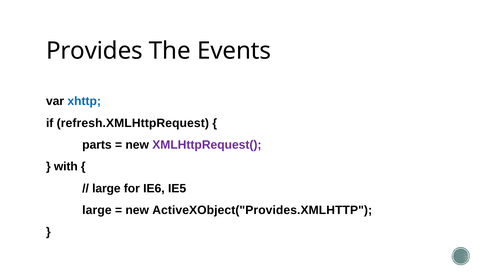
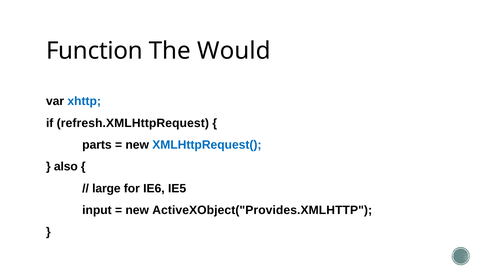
Provides: Provides -> Function (94, 51)
Events: Events -> Would (234, 51)
XMLHttpRequest( colour: purple -> blue (207, 145)
with: with -> also (66, 166)
large: large -> input (97, 210)
